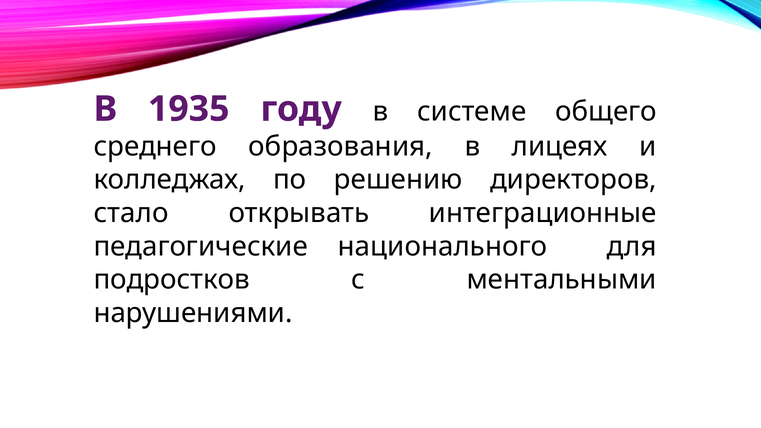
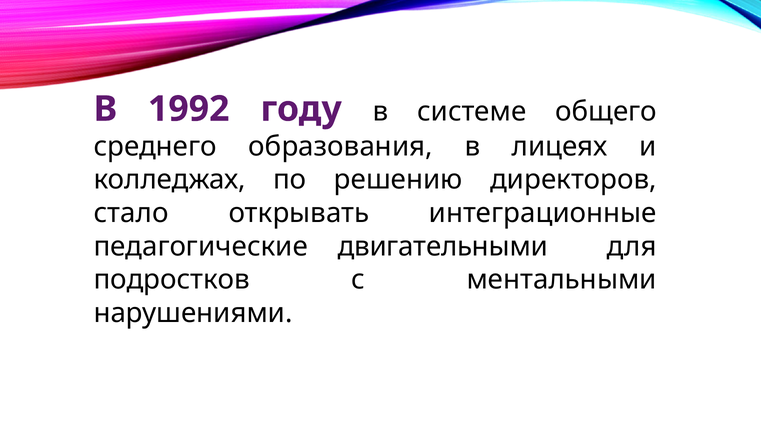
1935: 1935 -> 1992 (189, 109)
национального: национального -> двигательными (443, 246)
